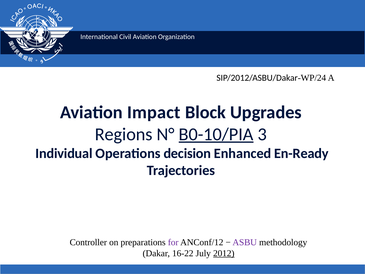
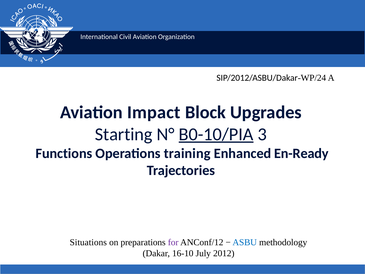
Regions: Regions -> Starting (124, 134)
Individual: Individual -> Functions (64, 153)
decision: decision -> training (187, 153)
Controller: Controller -> Situations (88, 242)
ASBU colour: purple -> blue (245, 242)
16-22: 16-22 -> 16-10 (183, 253)
2012 underline: present -> none (224, 253)
